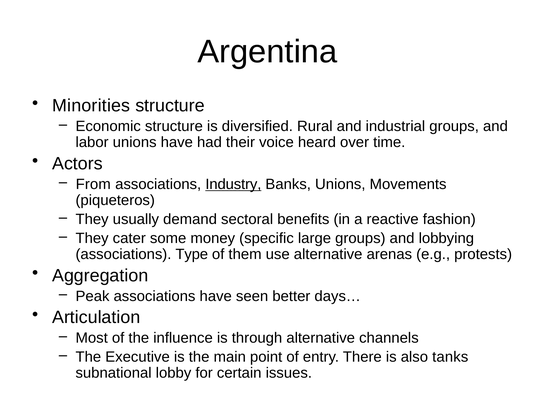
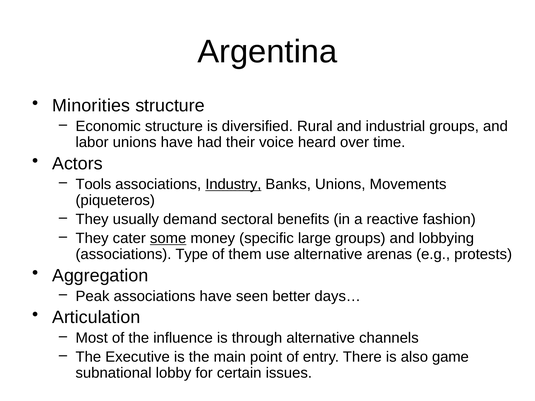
From: From -> Tools (93, 184)
some underline: none -> present (168, 238)
tanks: tanks -> game (450, 357)
